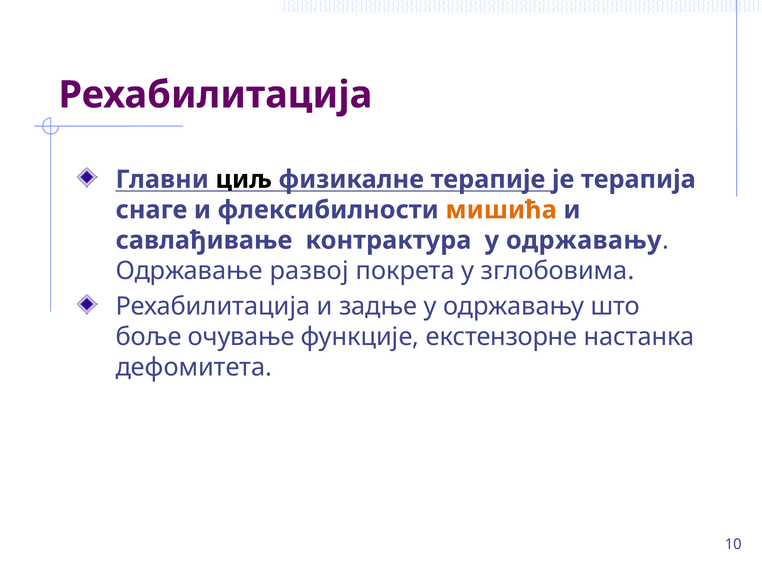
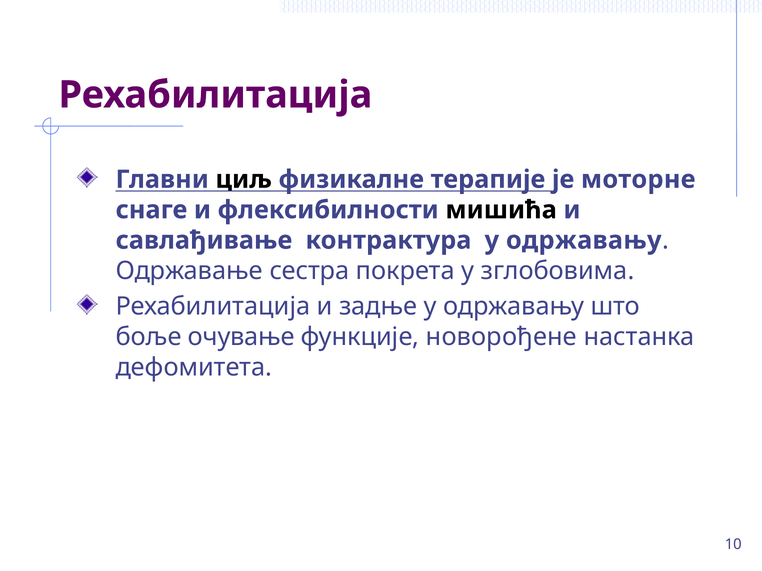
терапија: терапија -> моторне (638, 180)
мишића colour: orange -> black (501, 210)
развој: развој -> сестра (309, 271)
екстензорне: екстензорне -> новорођене (501, 337)
